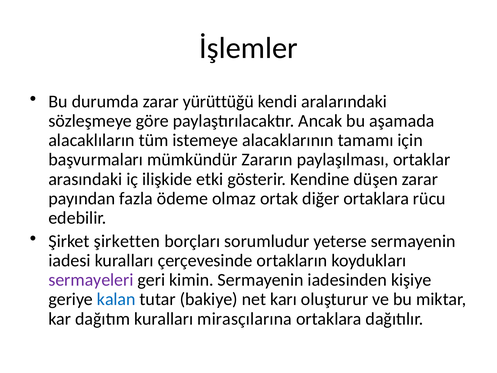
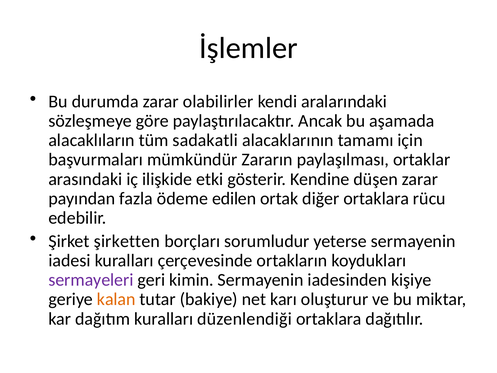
yürüttüğü: yürüttüğü -> olabilirler (218, 101)
istemeye: istemeye -> sadakatli (205, 140)
olmaz: olmaz -> edilen (234, 198)
kalan colour: blue -> orange (116, 299)
mirasçılarına: mirasçılarına -> düzenlendiği (245, 319)
